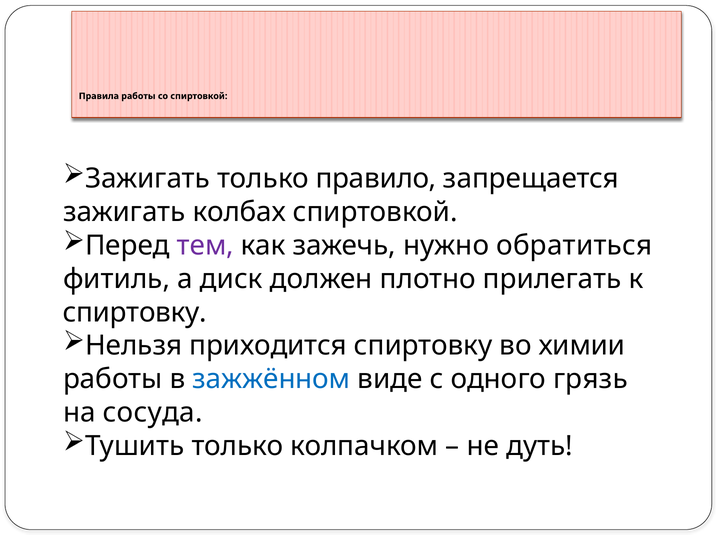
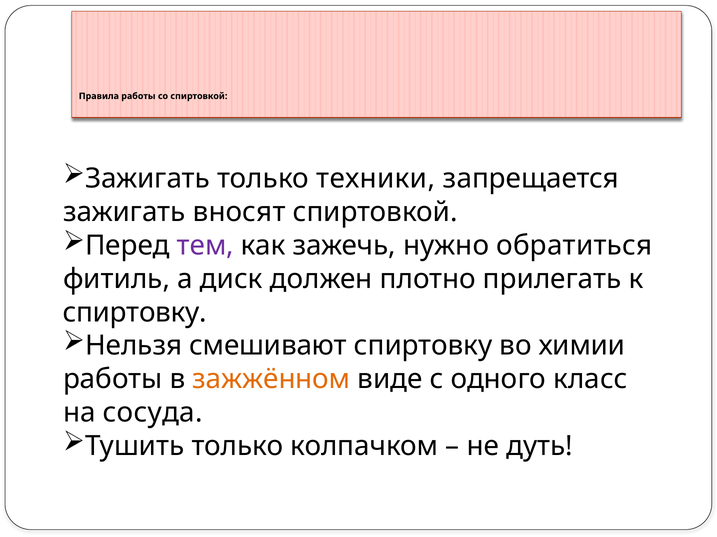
правило: правило -> техники (376, 179)
колбах: колбах -> вносят (239, 212)
приходится: приходится -> смешивают (268, 346)
зажжённом colour: blue -> orange (271, 380)
грязь: грязь -> класс (590, 380)
